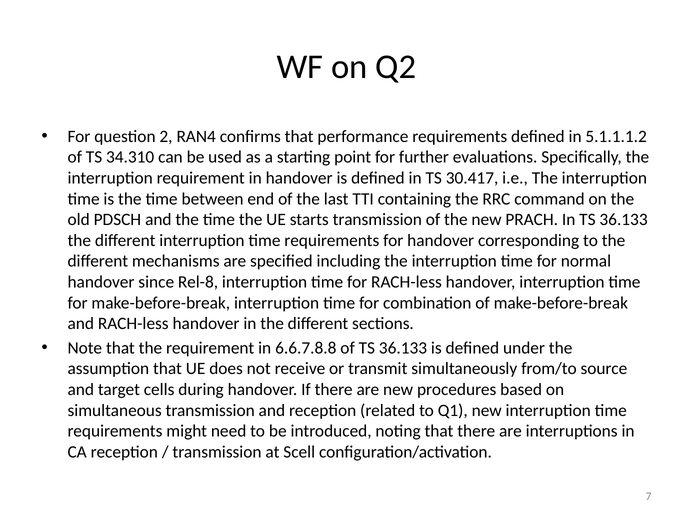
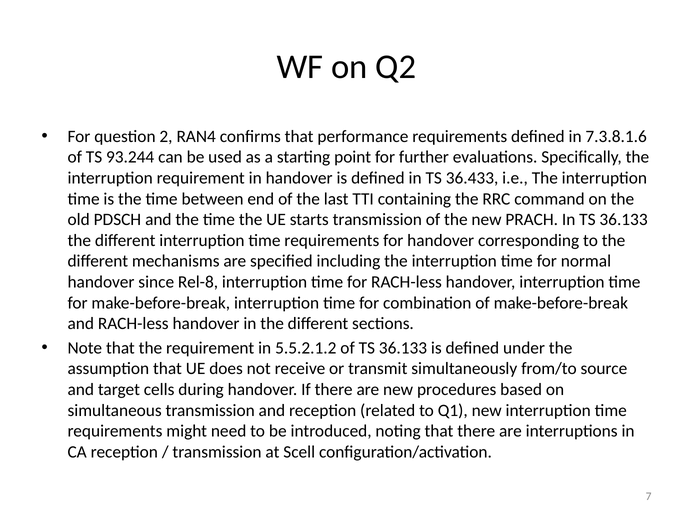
5.1.1.1.2: 5.1.1.1.2 -> 7.3.8.1.6 (616, 136)
34.310: 34.310 -> 93.244 (130, 157)
30.417: 30.417 -> 36.433 (472, 178)
6.6.7.8.8: 6.6.7.8.8 -> 5.5.2.1.2 (306, 348)
